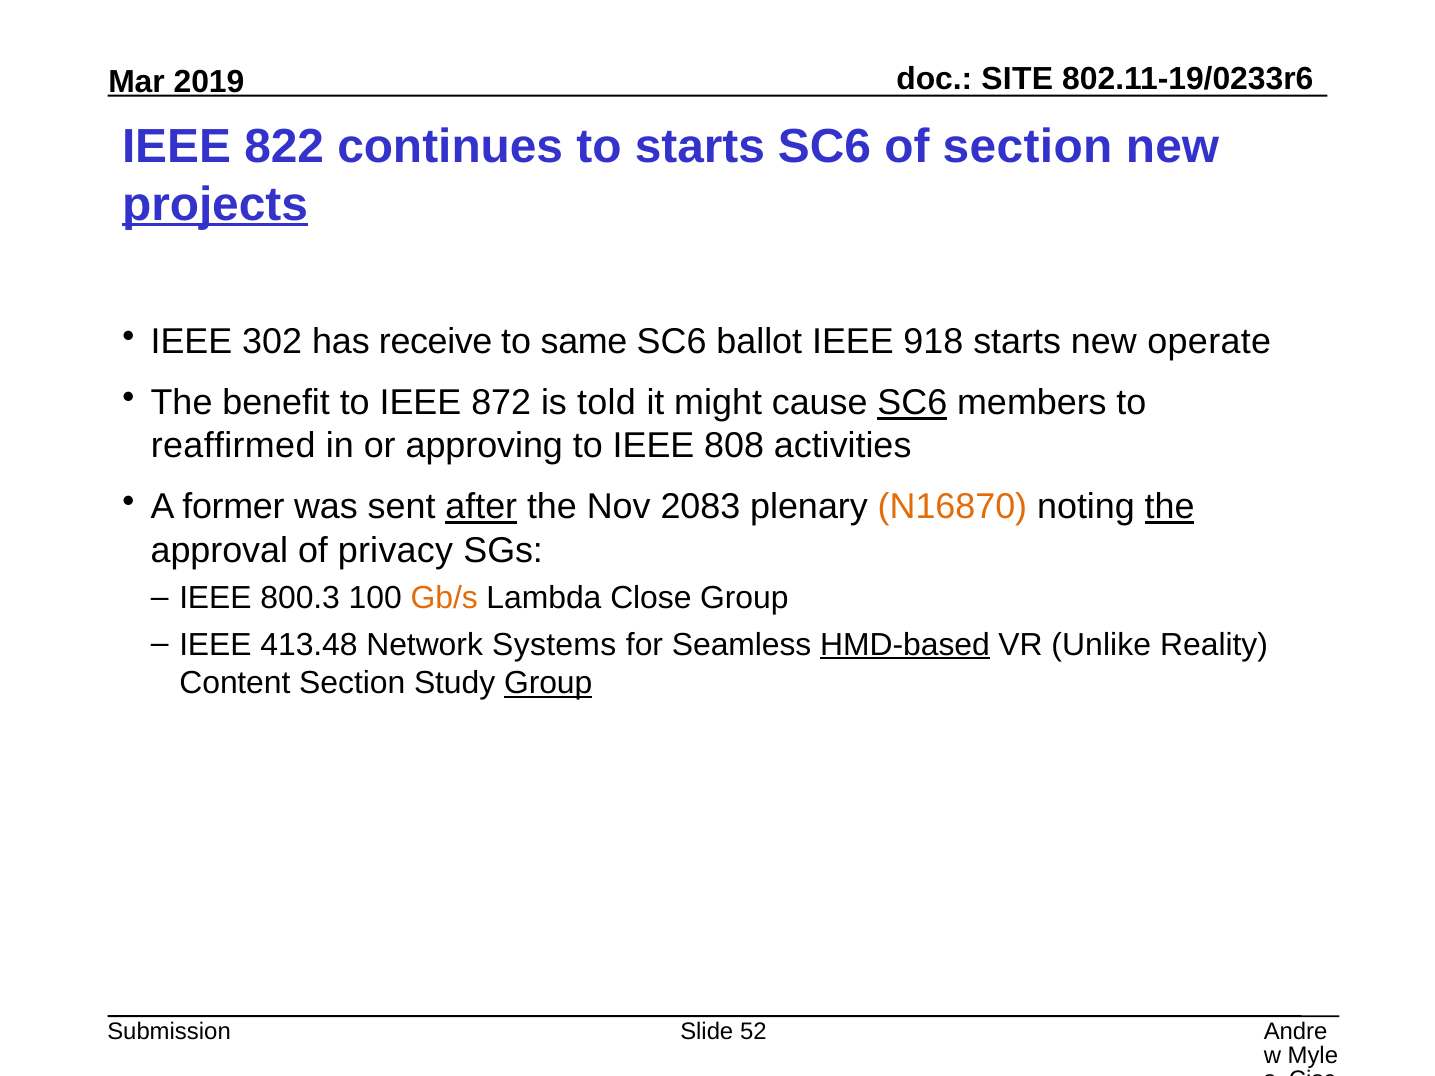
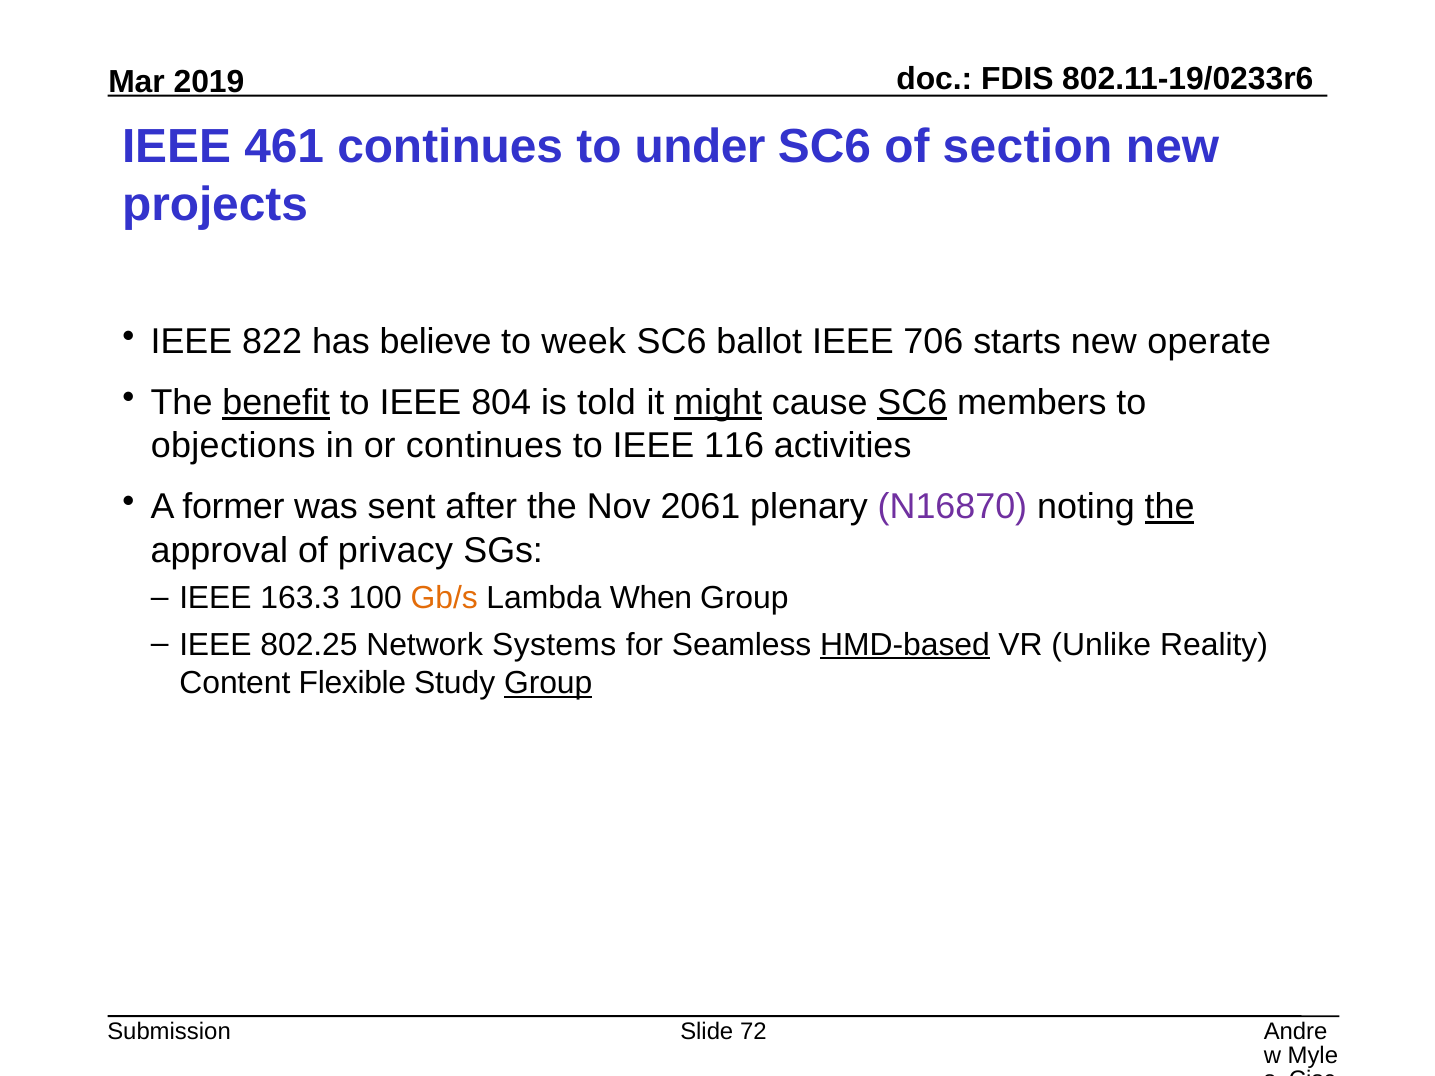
SITE: SITE -> FDIS (1017, 79)
822: 822 -> 461 (284, 147)
to starts: starts -> under (700, 147)
projects underline: present -> none (215, 204)
302: 302 -> 822 (272, 342)
receive: receive -> believe (436, 342)
same: same -> week (584, 342)
918: 918 -> 706 (933, 342)
benefit underline: none -> present (276, 403)
872: 872 -> 804 (501, 403)
might underline: none -> present (718, 403)
reaffirmed: reaffirmed -> objections (233, 446)
or approving: approving -> continues (484, 446)
808: 808 -> 116 (734, 446)
after underline: present -> none (481, 507)
2083: 2083 -> 2061 (700, 507)
N16870 colour: orange -> purple (952, 507)
800.3: 800.3 -> 163.3 (300, 599)
Close: Close -> When (651, 599)
413.48: 413.48 -> 802.25 (309, 645)
Content Section: Section -> Flexible (352, 683)
52: 52 -> 72 (753, 1032)
